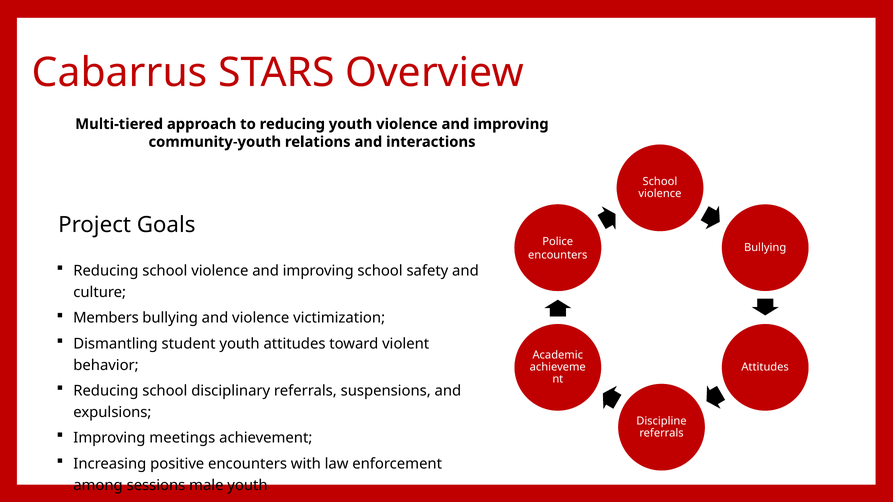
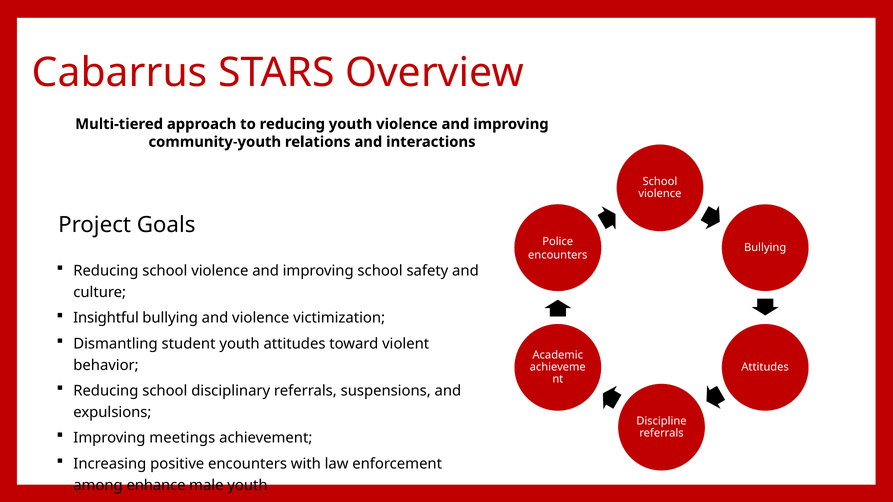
Members: Members -> Insightful (106, 318)
sessions: sessions -> enhance (156, 485)
